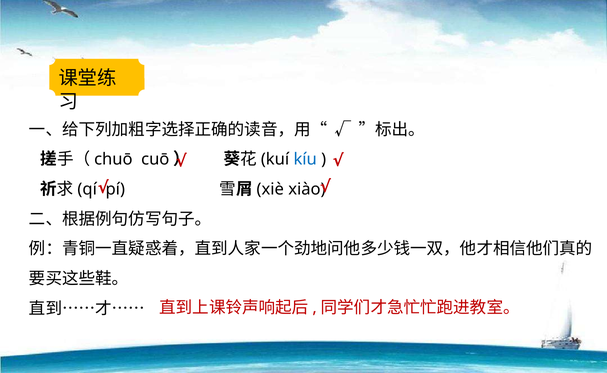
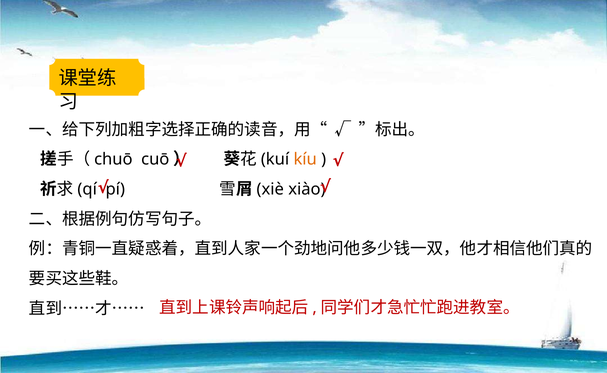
kíu colour: blue -> orange (305, 159)
